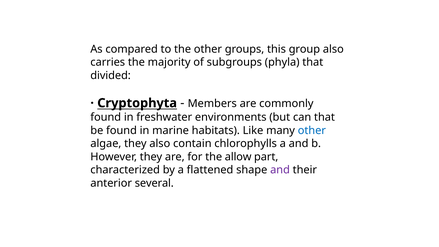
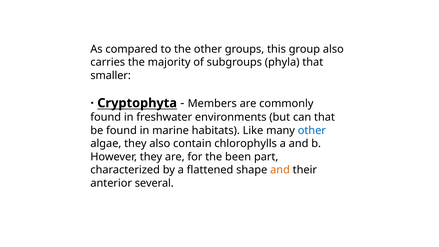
divided: divided -> smaller (111, 75)
allow: allow -> been (238, 157)
and colour: purple -> orange (280, 170)
